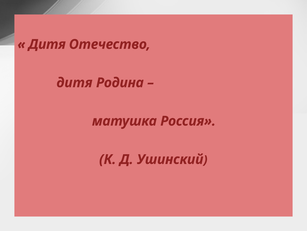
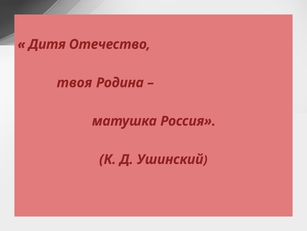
дитя: дитя -> твоя (74, 82)
